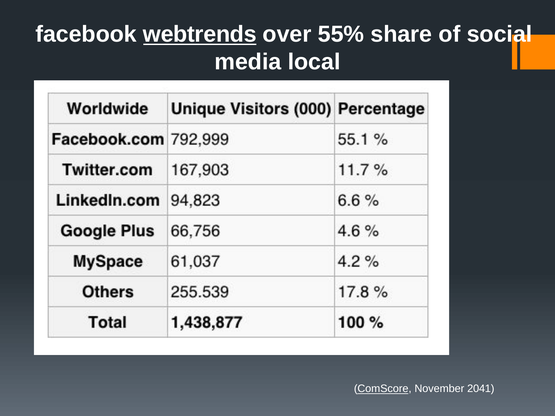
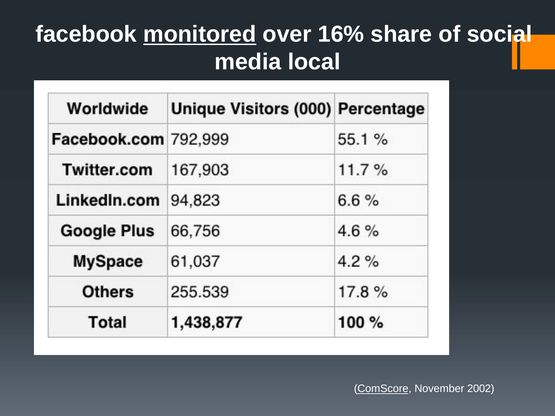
webtrends: webtrends -> monitored (200, 34)
55%: 55% -> 16% (341, 34)
2041: 2041 -> 2002 (481, 389)
